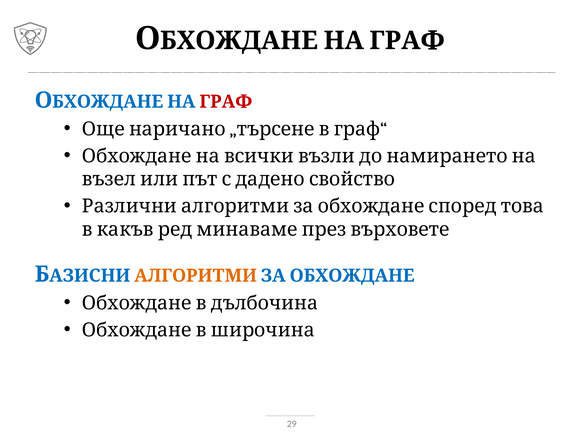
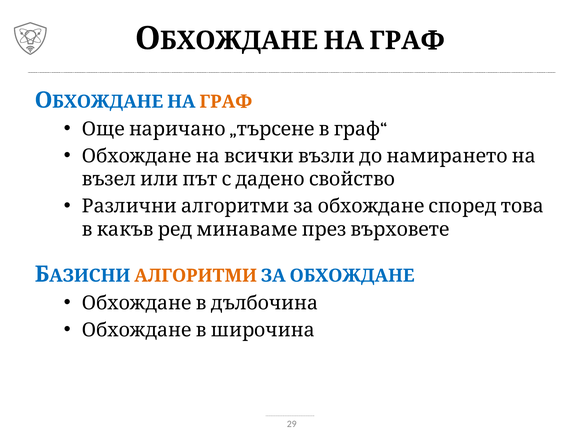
ГРАФ colour: red -> orange (226, 102)
